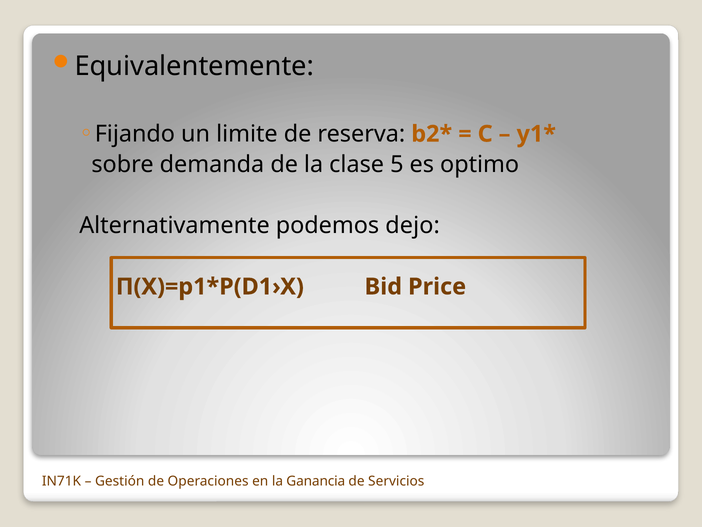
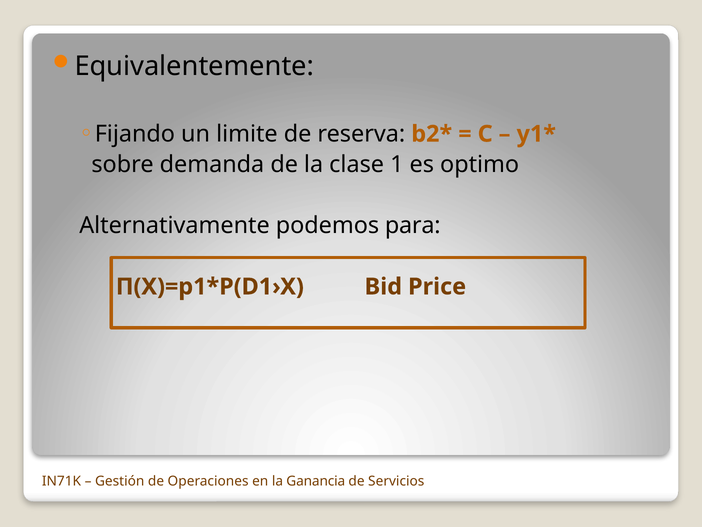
5: 5 -> 1 (397, 164)
dejo: dejo -> para (413, 225)
